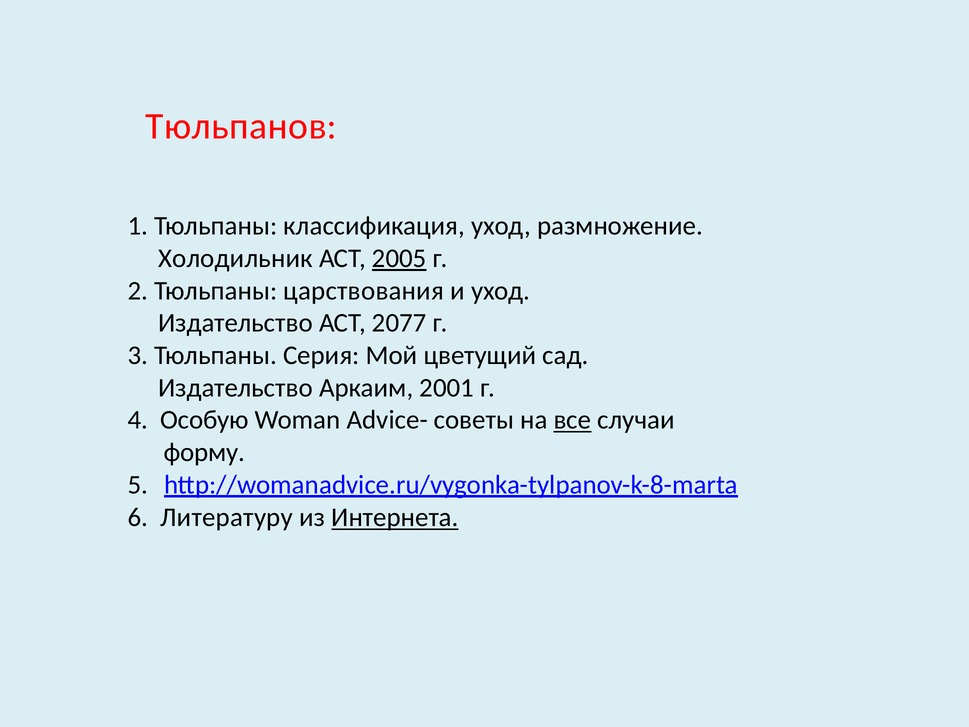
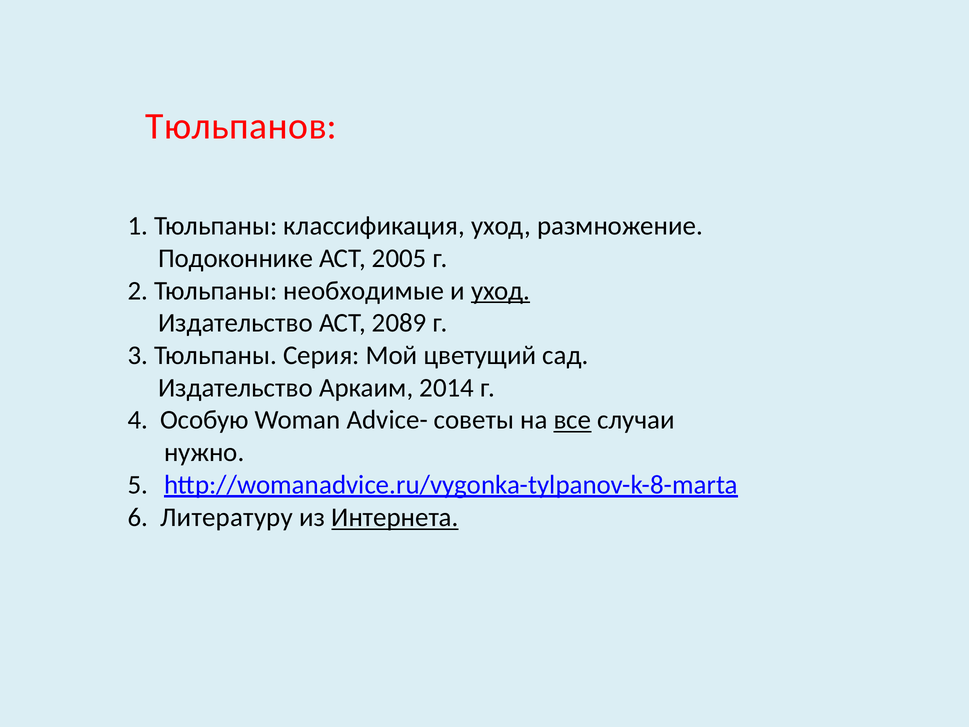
Холодильник: Холодильник -> Подоконнике (236, 258)
2005 underline: present -> none (399, 258)
царствования: царствования -> необходимые (364, 291)
уход underline: none -> present (501, 291)
2077: 2077 -> 2089 (399, 323)
2001: 2001 -> 2014 (447, 388)
форму: форму -> нужно (204, 452)
